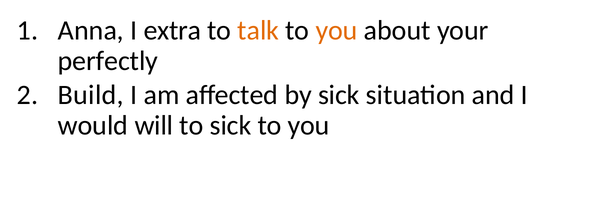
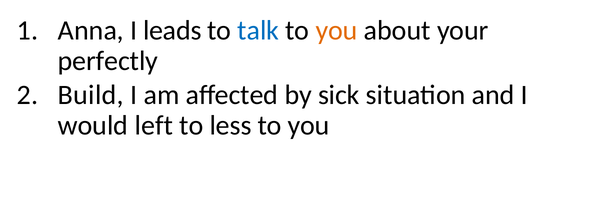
extra: extra -> leads (172, 31)
talk colour: orange -> blue (258, 31)
will: will -> left (154, 125)
to sick: sick -> less (231, 125)
